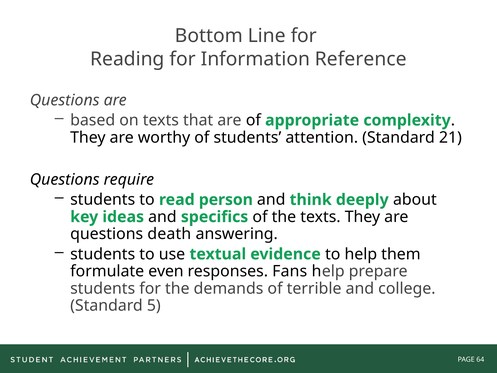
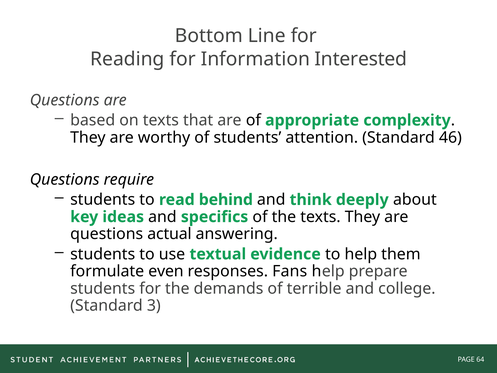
Reference: Reference -> Interested (361, 59)
21: 21 -> 46 (450, 137)
person: person -> behind (226, 200)
death: death -> actual (169, 234)
5: 5 -> 3 (154, 305)
